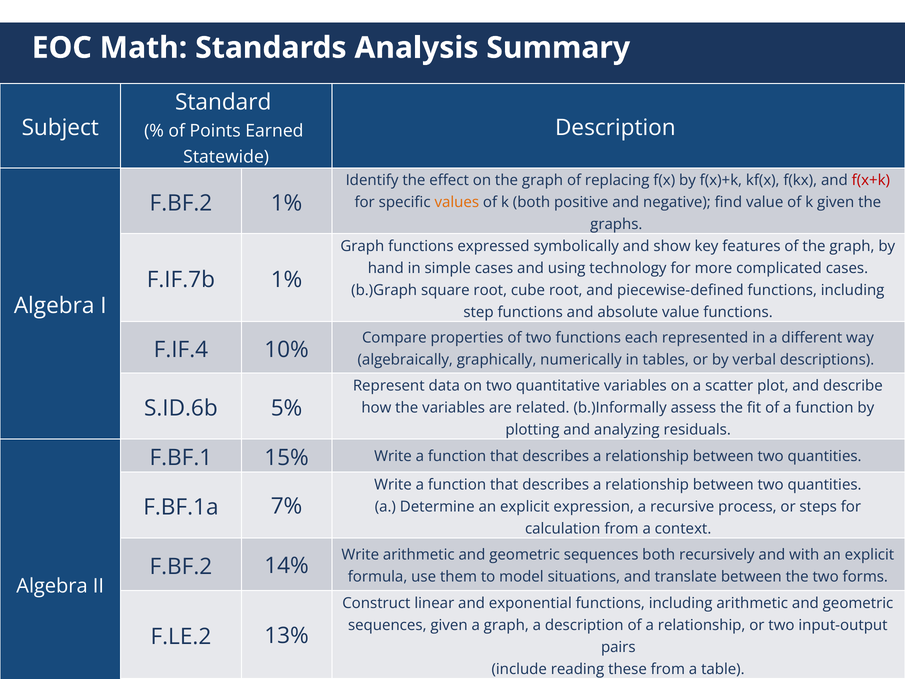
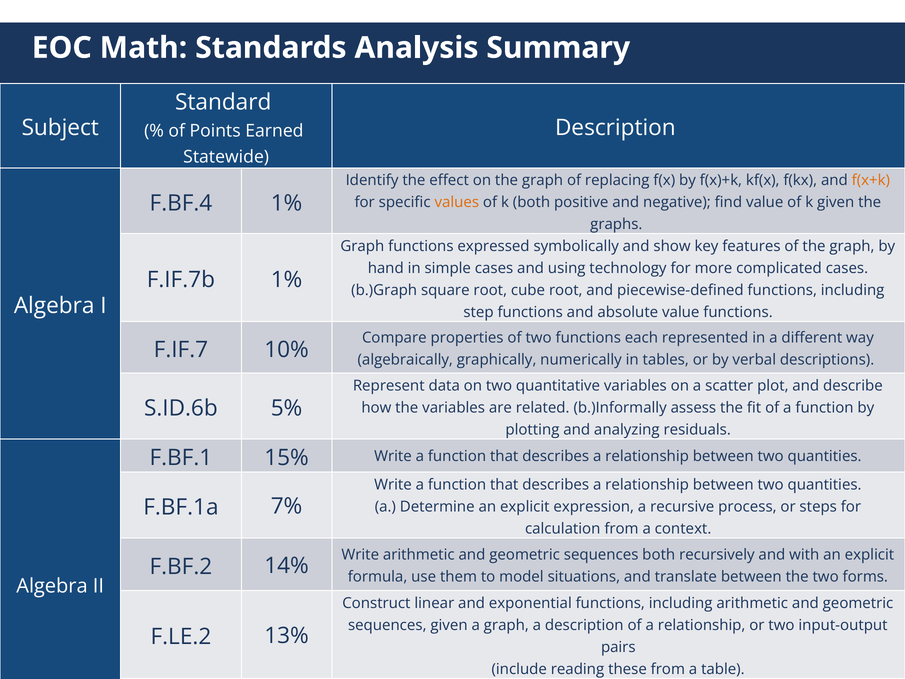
f(x+k colour: red -> orange (871, 180)
F.BF.2: F.BF.2 -> F.BF.4 (181, 203)
F.IF.4: F.IF.4 -> F.IF.7 (181, 350)
